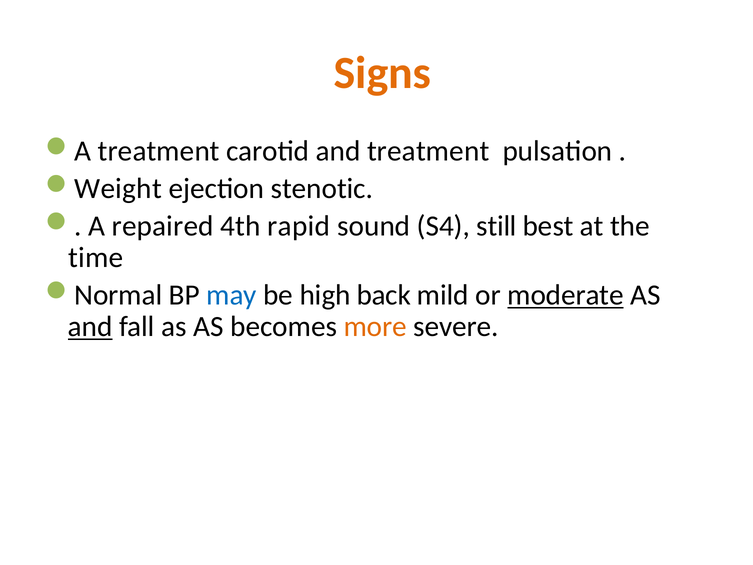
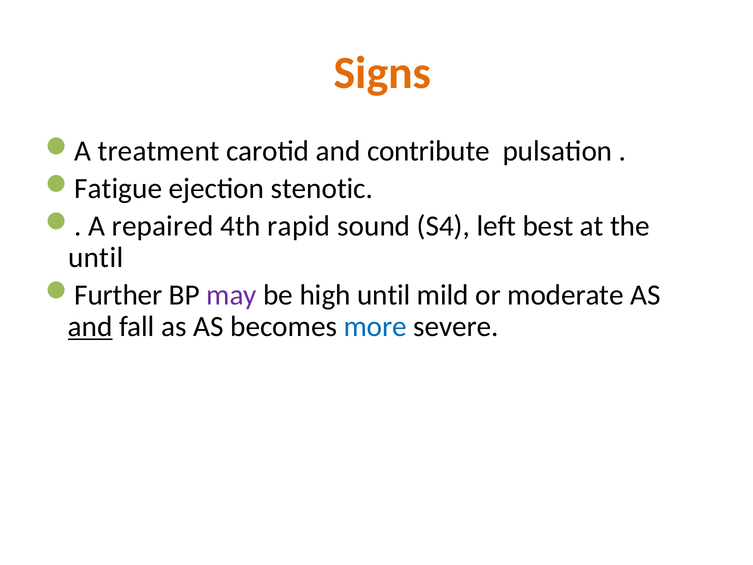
and treatment: treatment -> contribute (428, 151)
Weight: Weight -> Fatigue (118, 189)
still: still -> left (496, 226)
time: time -> until (96, 258)
Normal: Normal -> Further (118, 295)
may colour: blue -> purple (231, 295)
high back: back -> until (384, 295)
moderate underline: present -> none (566, 295)
more colour: orange -> blue (375, 327)
